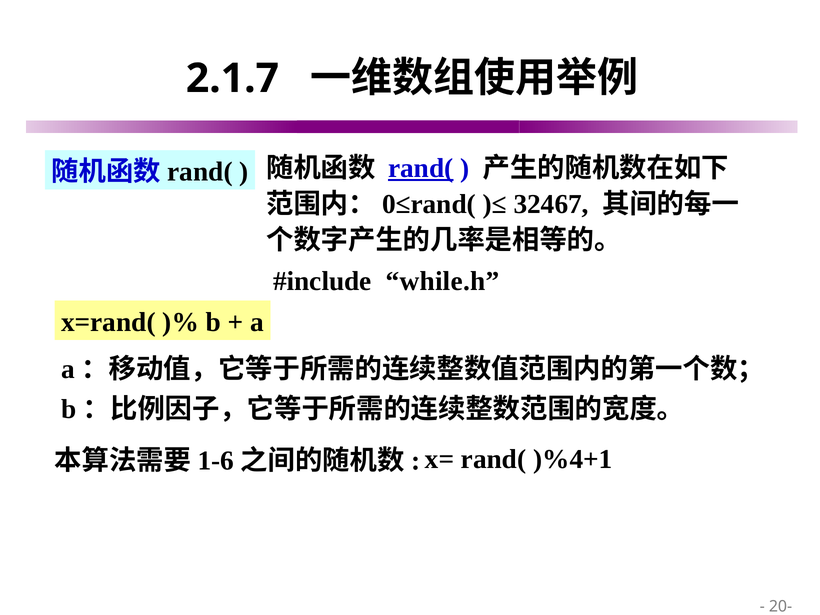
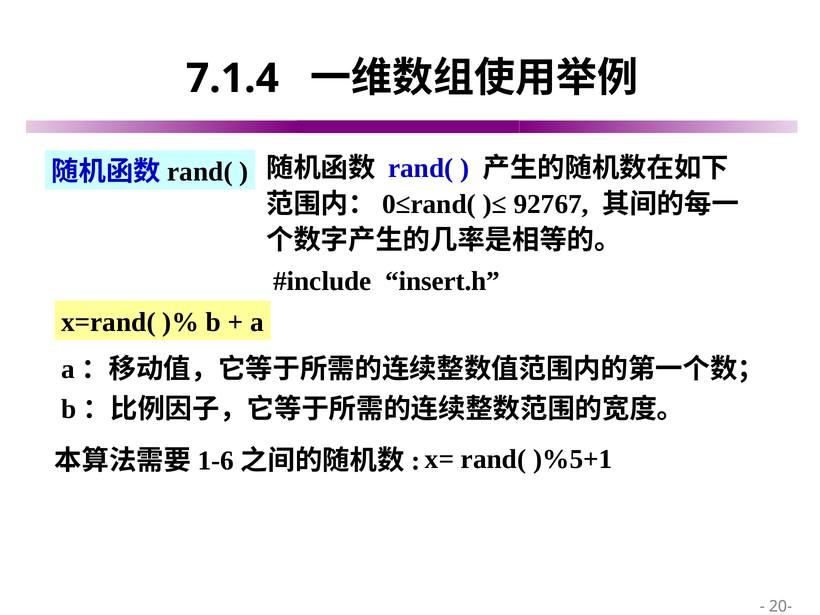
2.1.7: 2.1.7 -> 7.1.4 (232, 78)
rand( underline: present -> none (421, 168)
32467: 32467 -> 92767 (551, 204)
while.h: while.h -> insert.h (443, 281)
)%4+1: )%4+1 -> )%5+1 (573, 459)
